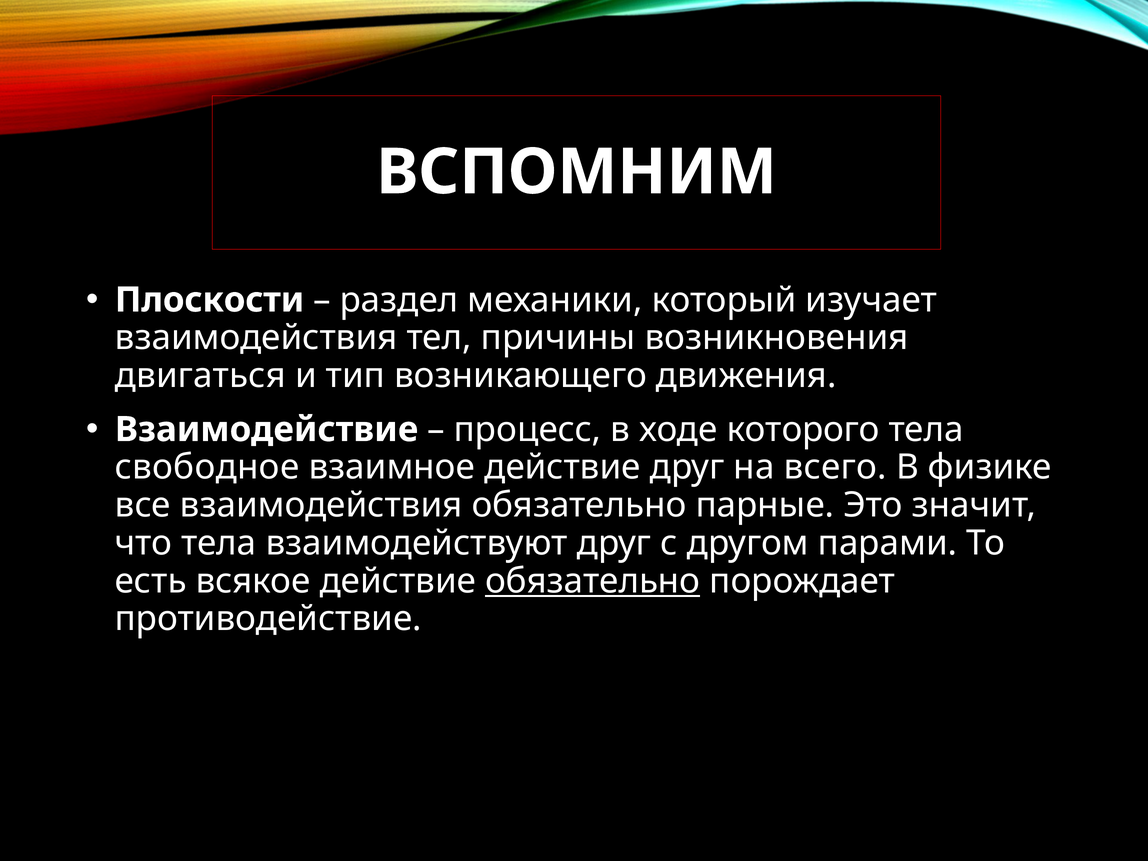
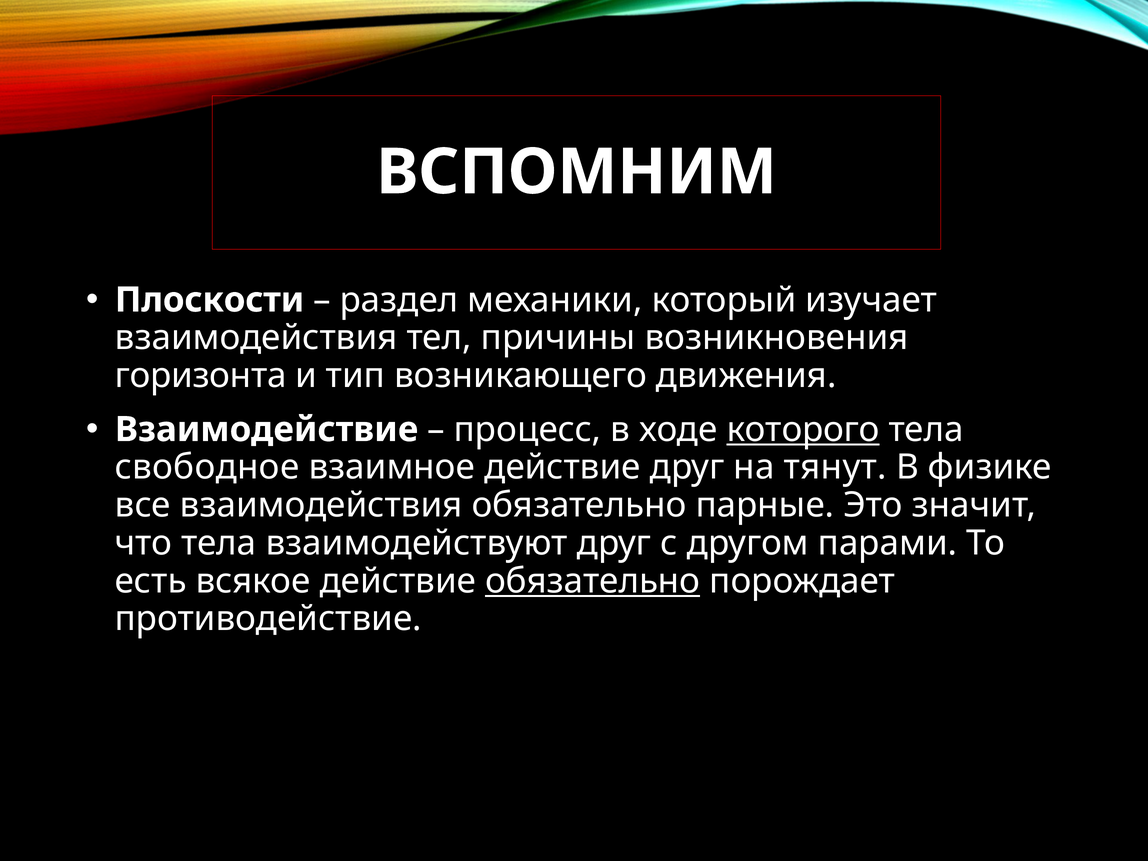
двигаться: двигаться -> горизонта (201, 376)
которого underline: none -> present (803, 430)
всего: всего -> тянут (835, 467)
